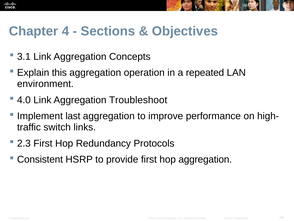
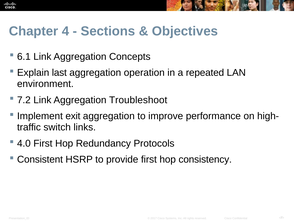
3.1: 3.1 -> 6.1 (24, 57)
this: this -> last (59, 73)
4.0: 4.0 -> 7.2 (24, 100)
last: last -> exit (73, 116)
2.3: 2.3 -> 4.0 (24, 143)
hop aggregation: aggregation -> consistency (205, 159)
